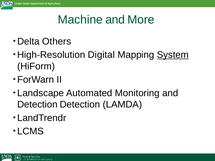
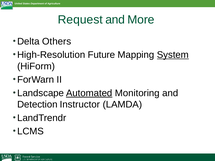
Machine: Machine -> Request (80, 20)
Digital: Digital -> Future (101, 55)
Automated underline: none -> present (89, 93)
Detection Detection: Detection -> Instructor (80, 105)
